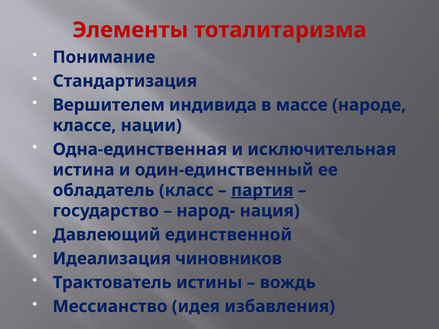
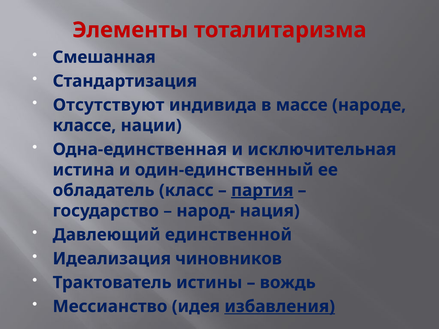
Понимание: Понимание -> Смешанная (104, 57)
Вершителем: Вершителем -> Отсутствуют (109, 105)
избавления underline: none -> present (280, 307)
